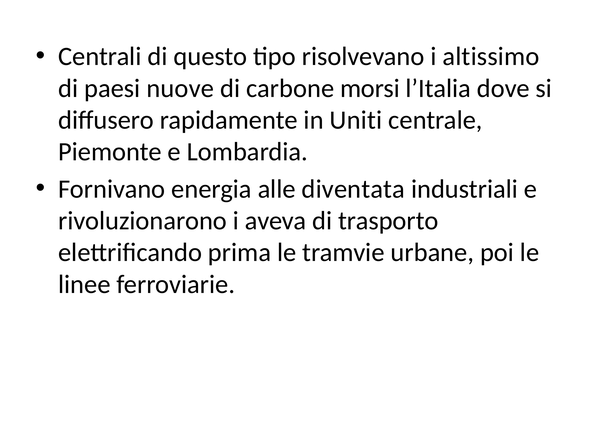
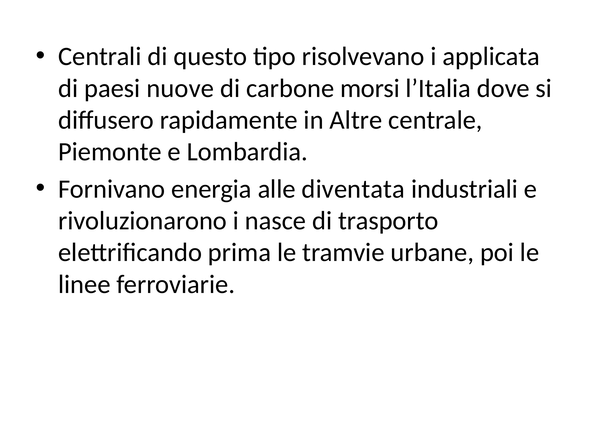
altissimo: altissimo -> applicata (491, 56)
Uniti: Uniti -> Altre (356, 120)
aveva: aveva -> nasce (276, 221)
